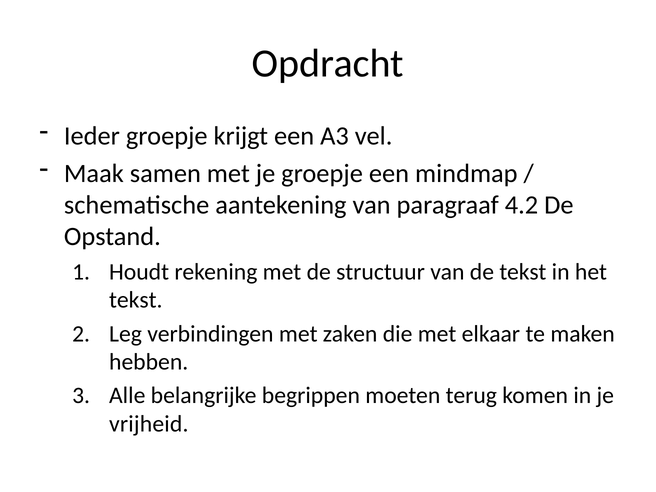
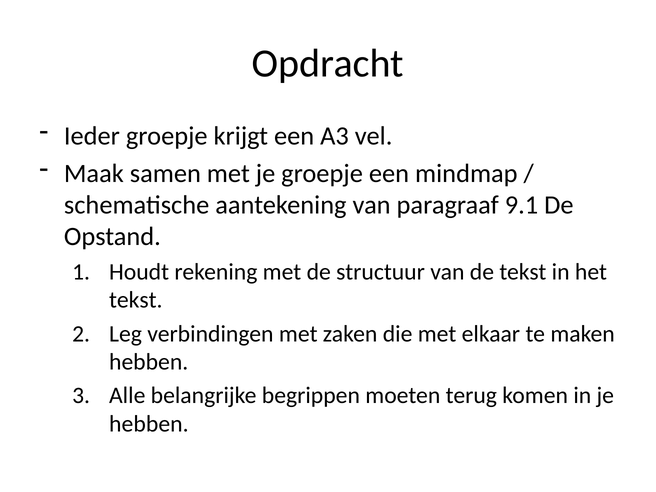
4.2: 4.2 -> 9.1 (521, 205)
vrijheid: vrijheid -> hebben (149, 424)
